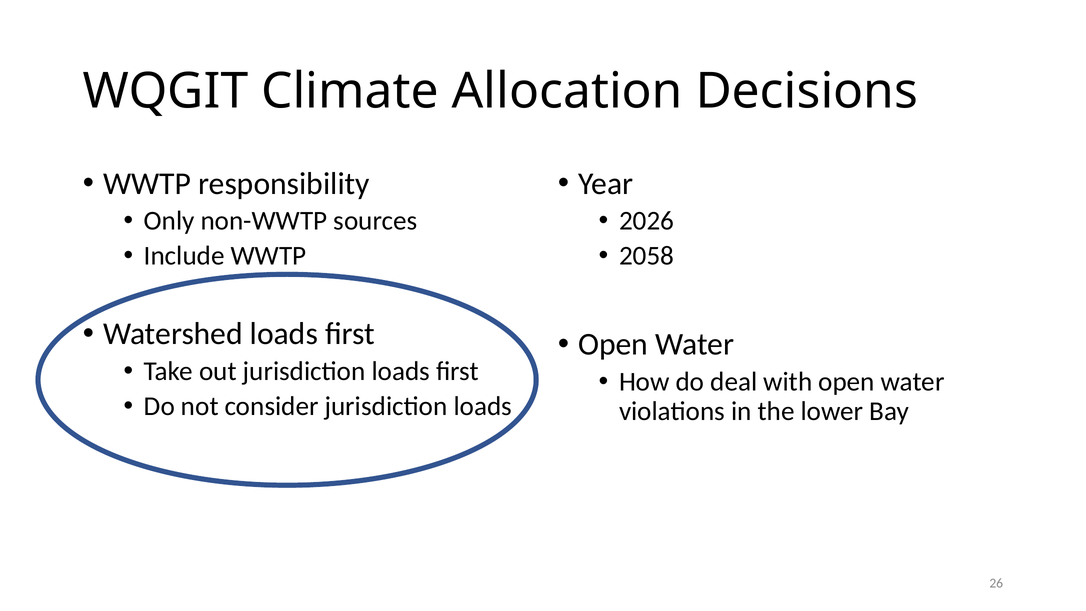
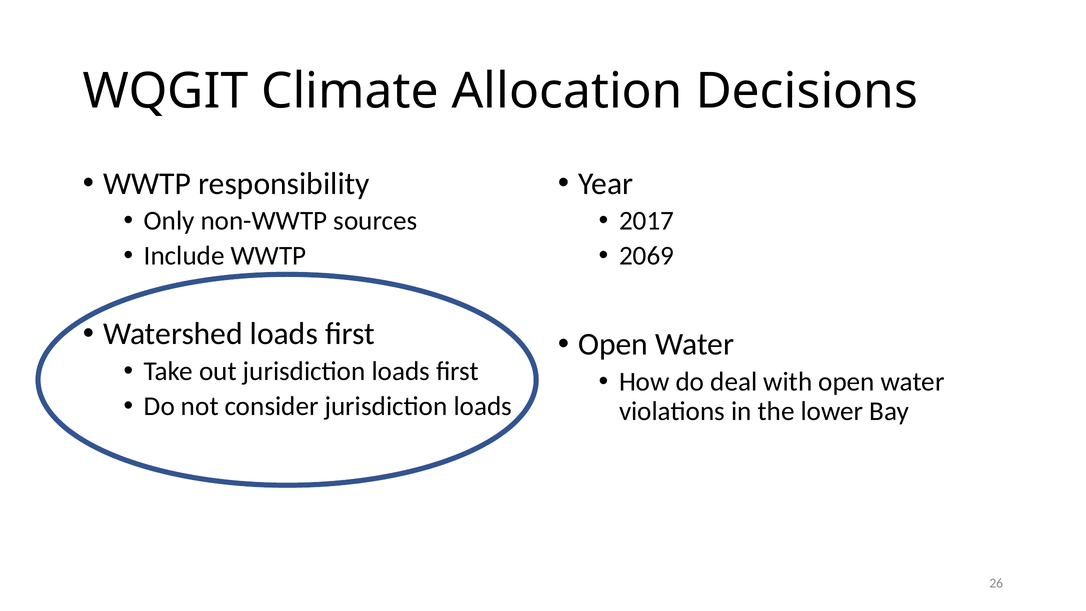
2026: 2026 -> 2017 (647, 221)
2058: 2058 -> 2069 (647, 256)
